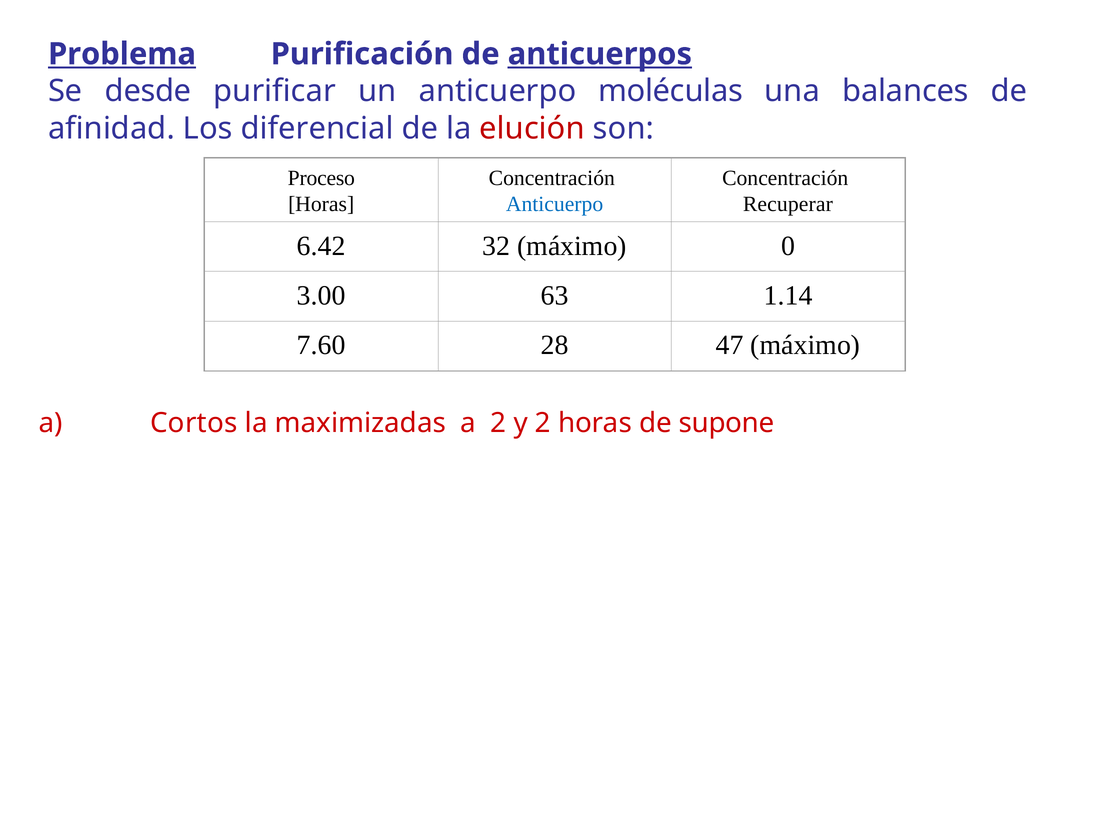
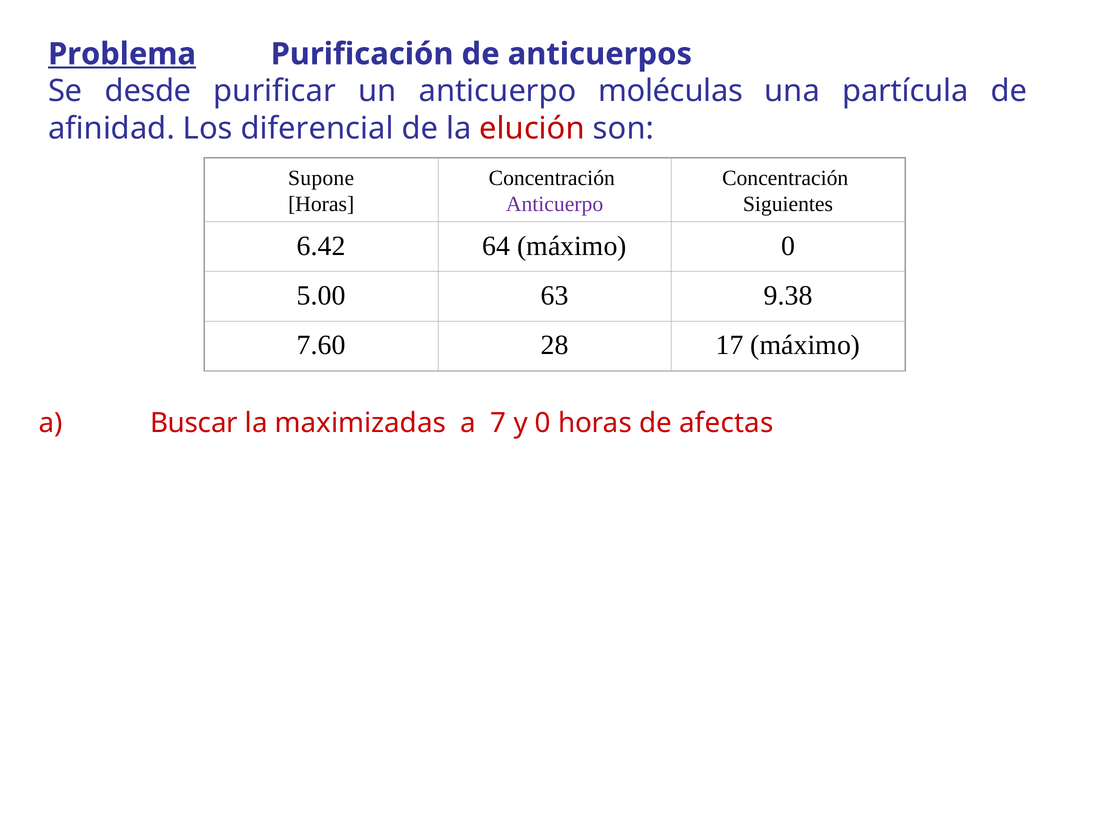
anticuerpos underline: present -> none (600, 54)
balances: balances -> partícula (905, 91)
Proceso: Proceso -> Supone (321, 178)
Anticuerpo colour: blue -> purple (555, 204)
Recuperar: Recuperar -> Siguientes (788, 204)
32: 32 -> 64 (496, 246)
3.00: 3.00 -> 5.00 (321, 295)
1.14: 1.14 -> 9.38 (788, 295)
47: 47 -> 17 (730, 345)
Cortos: Cortos -> Buscar (194, 423)
a 2: 2 -> 7 (498, 423)
y 2: 2 -> 0 (543, 423)
supone: supone -> afectas (726, 423)
